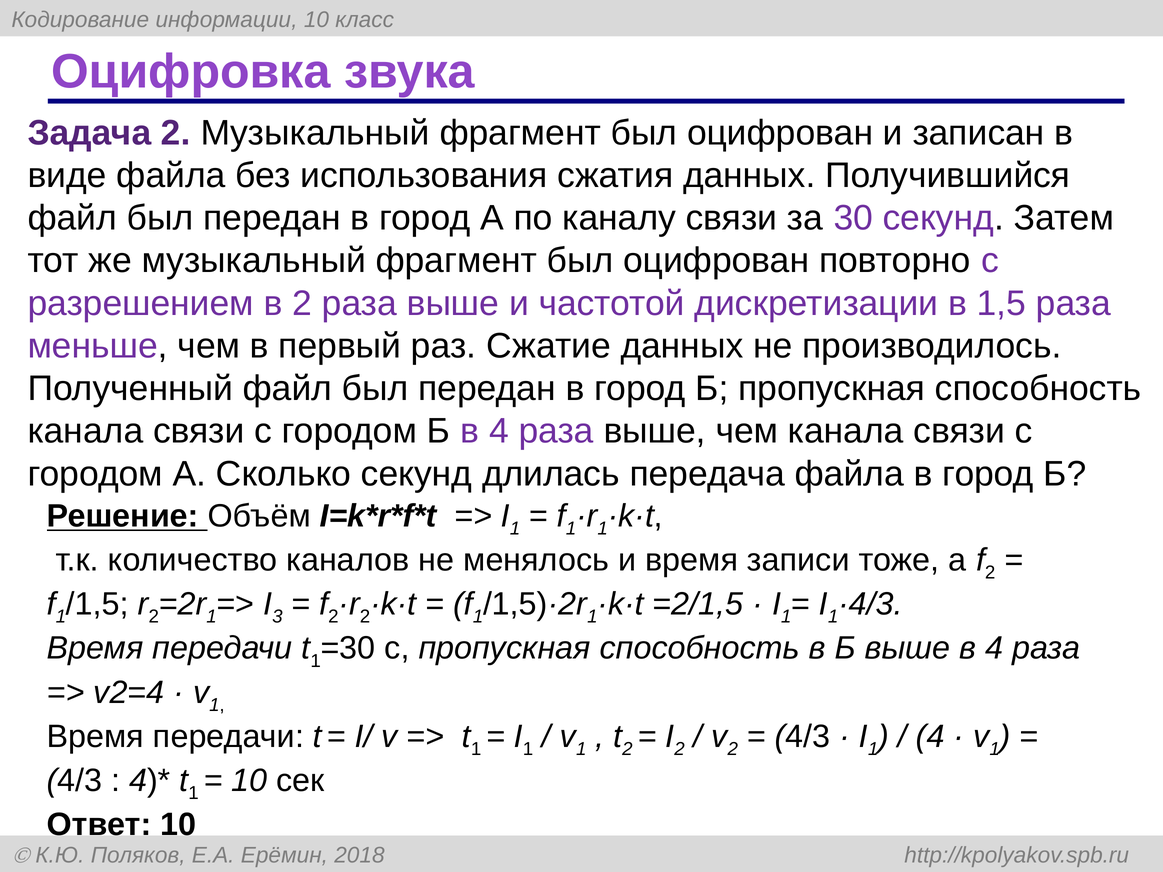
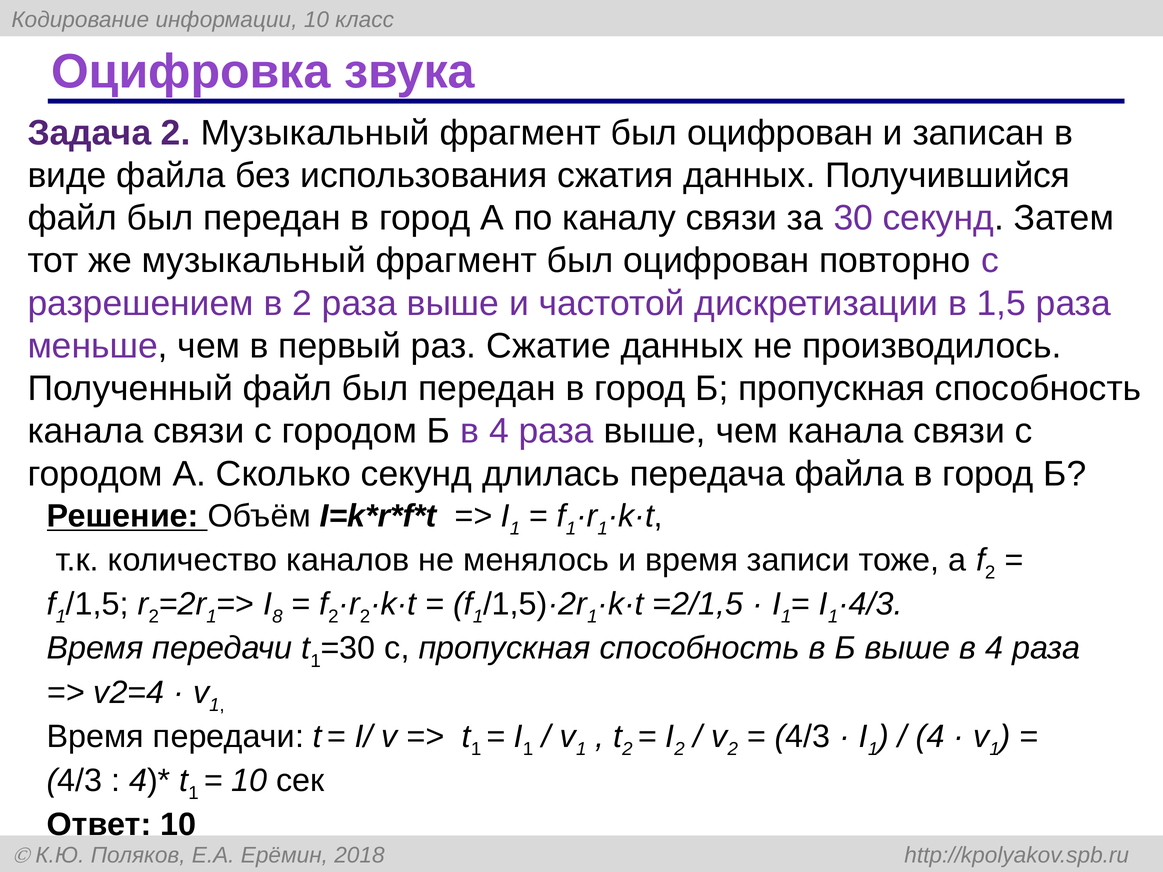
3: 3 -> 8 (277, 617)
